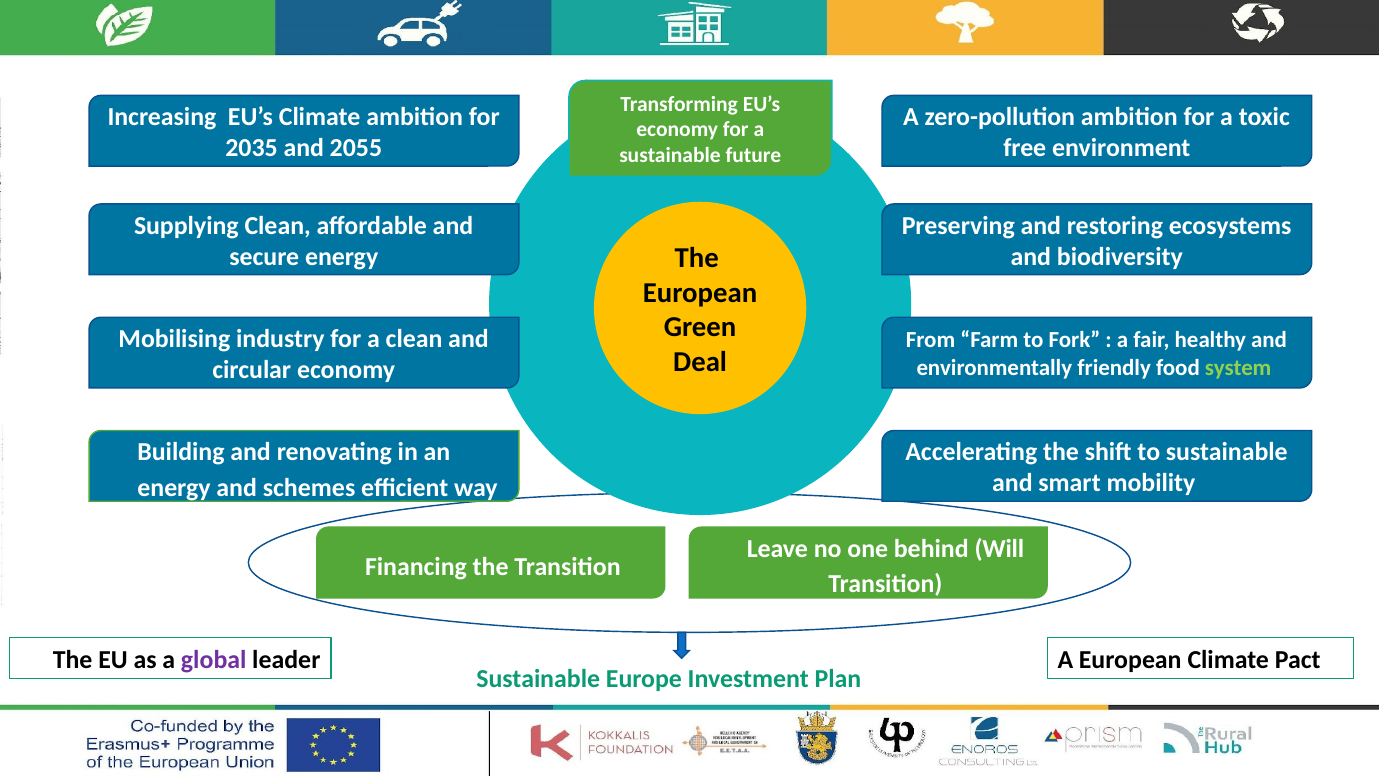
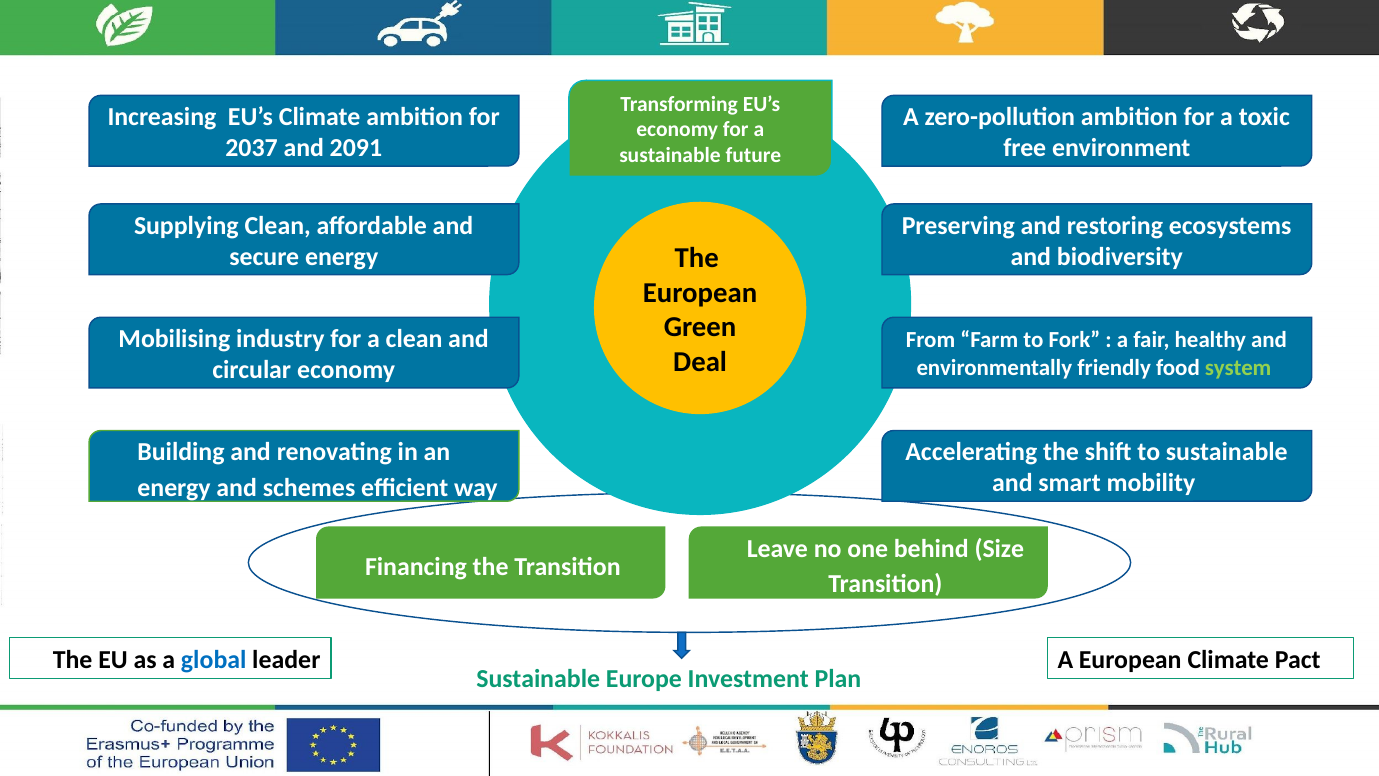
2035: 2035 -> 2037 (252, 148)
2055: 2055 -> 2091 (356, 148)
Will: Will -> Size (999, 549)
global colour: purple -> blue (214, 659)
